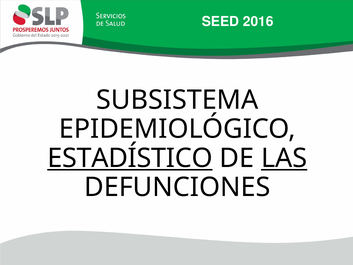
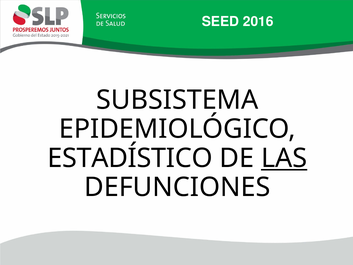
ESTADÍSTICO underline: present -> none (130, 158)
